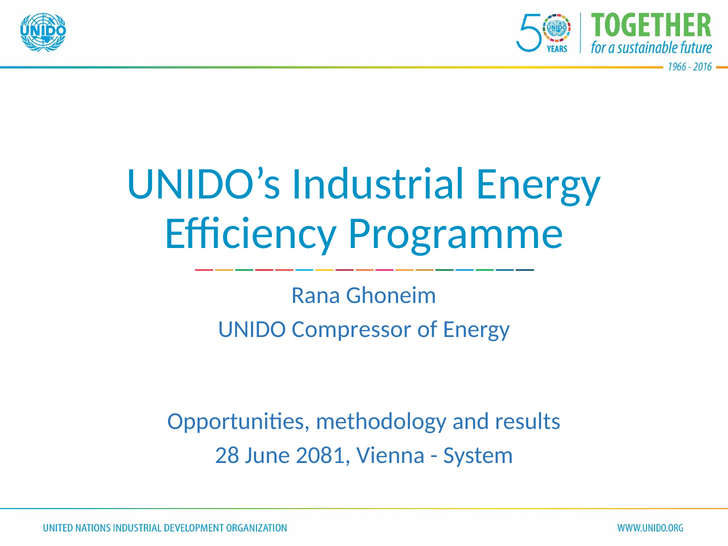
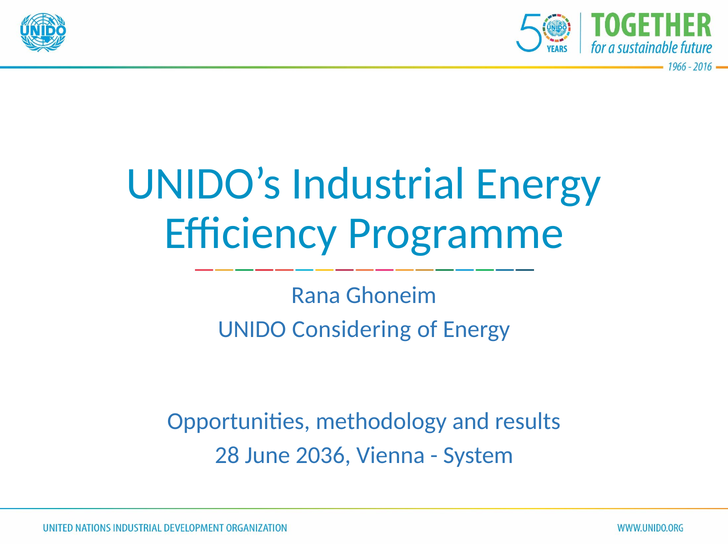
Compressor: Compressor -> Considering (352, 329)
2081: 2081 -> 2036 (323, 455)
